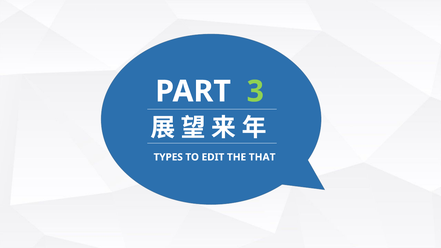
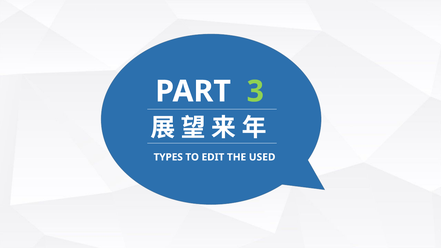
THAT: THAT -> USED (262, 157)
